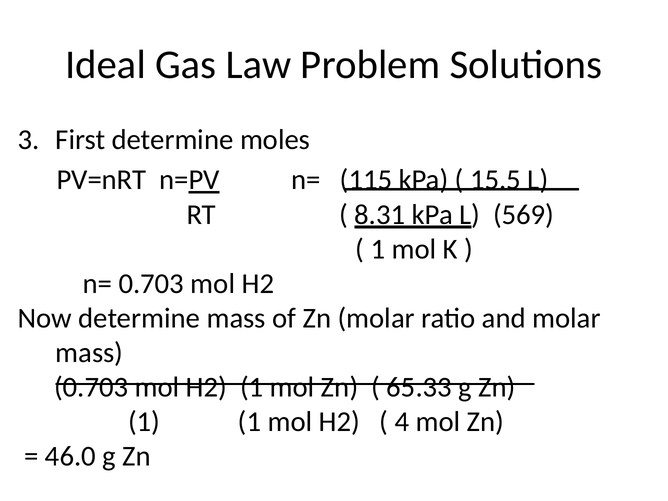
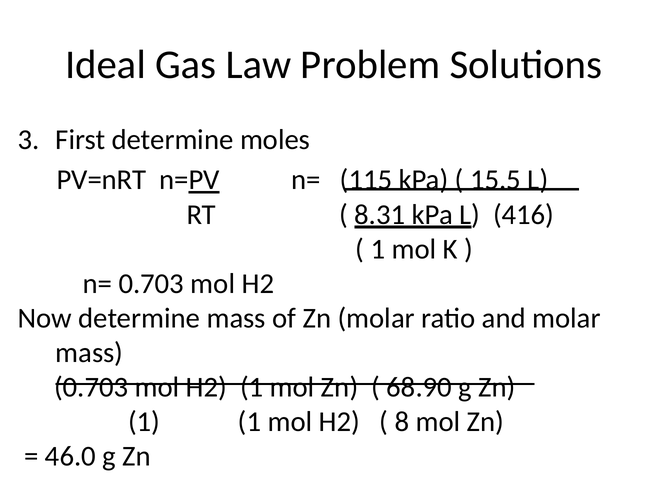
569: 569 -> 416 (524, 215)
65.33: 65.33 -> 68.90 (419, 387)
4: 4 -> 8 (402, 422)
